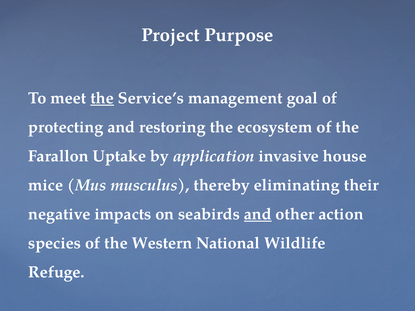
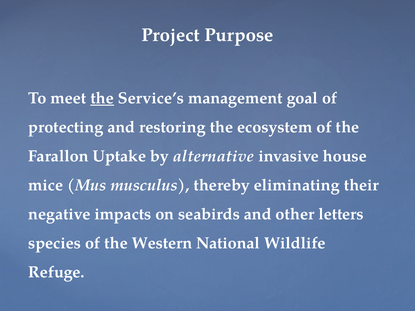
application: application -> alternative (213, 156)
and underline: present -> none (258, 214)
action: action -> letters (341, 214)
